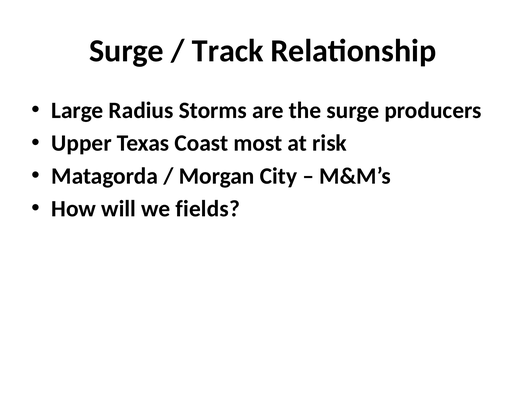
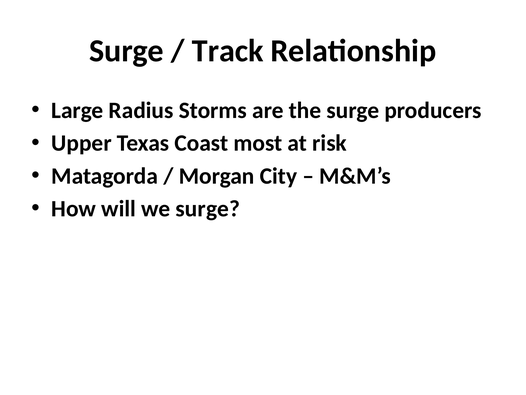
we fields: fields -> surge (208, 209)
